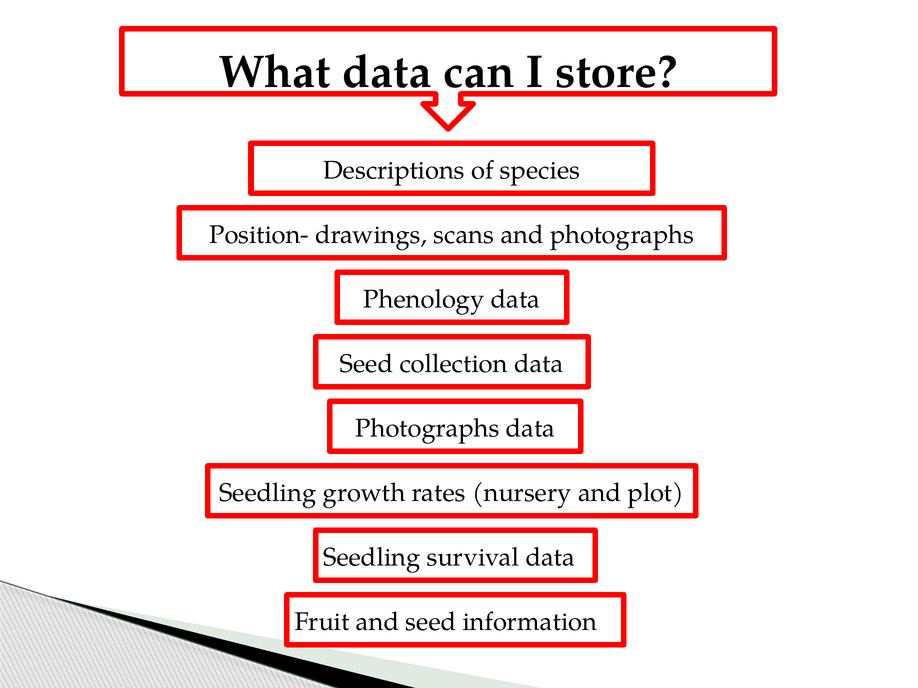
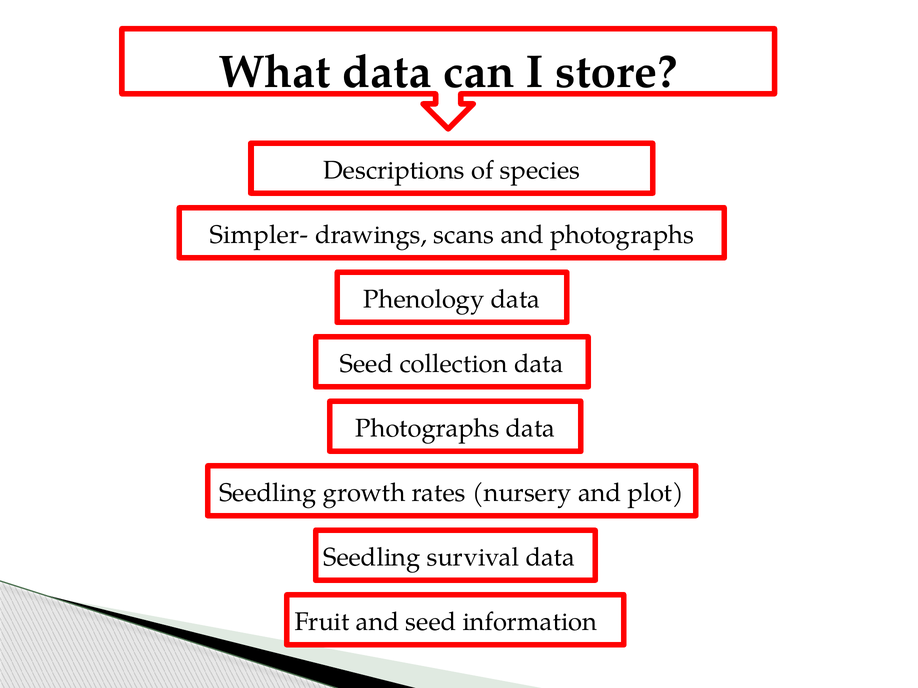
Position-: Position- -> Simpler- (259, 235)
